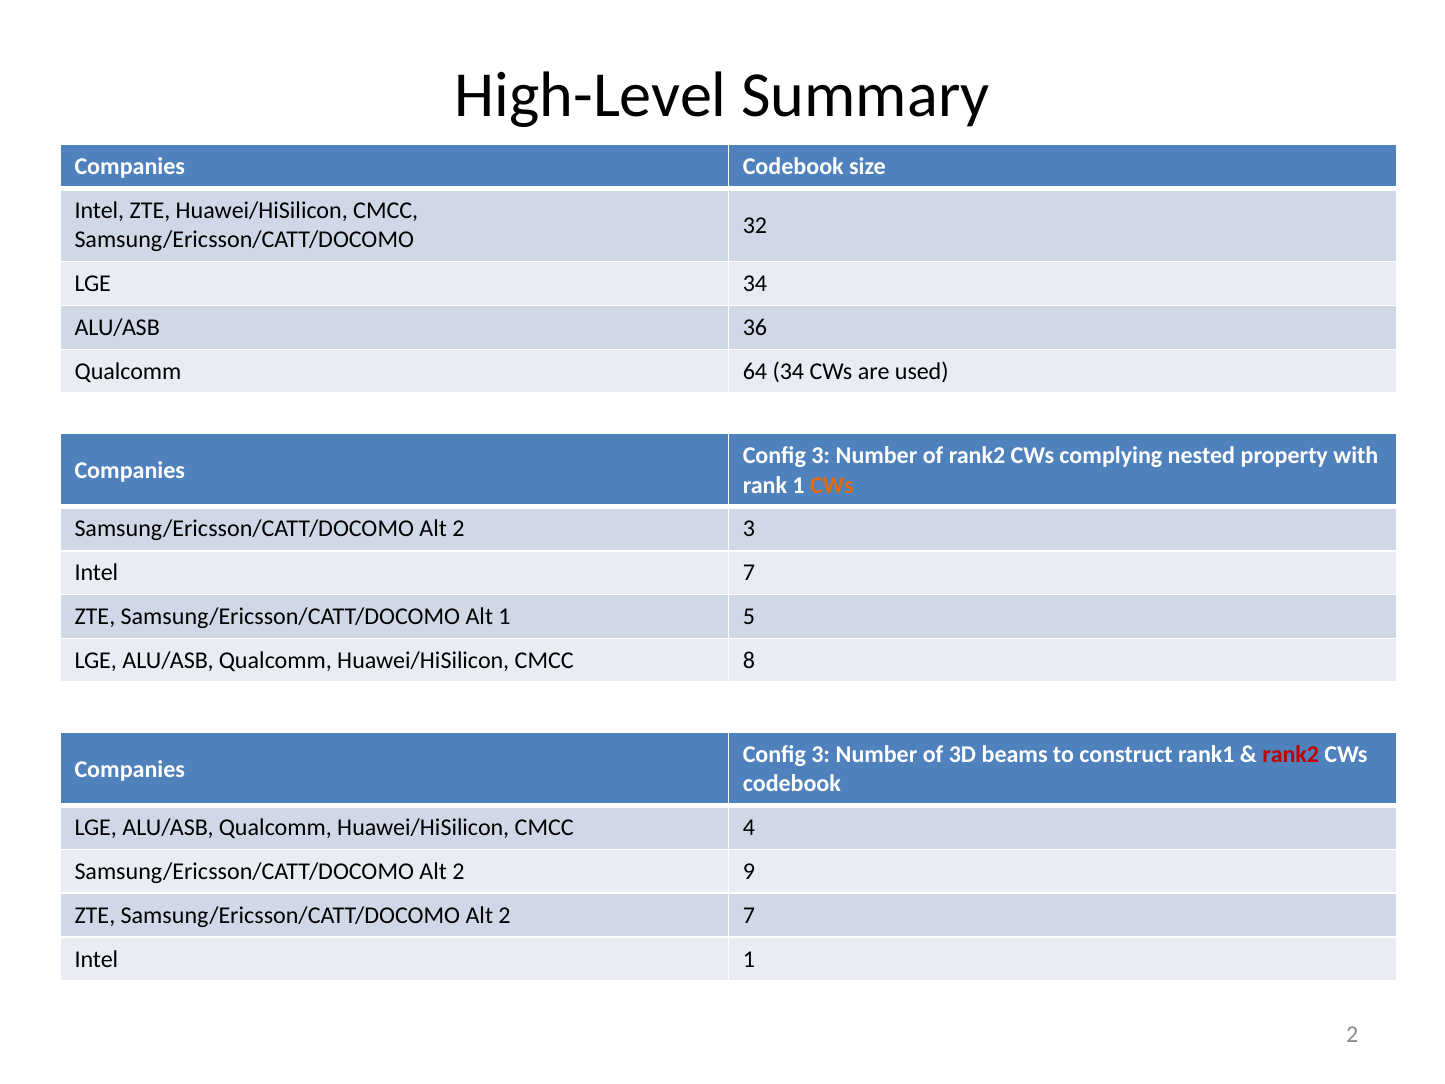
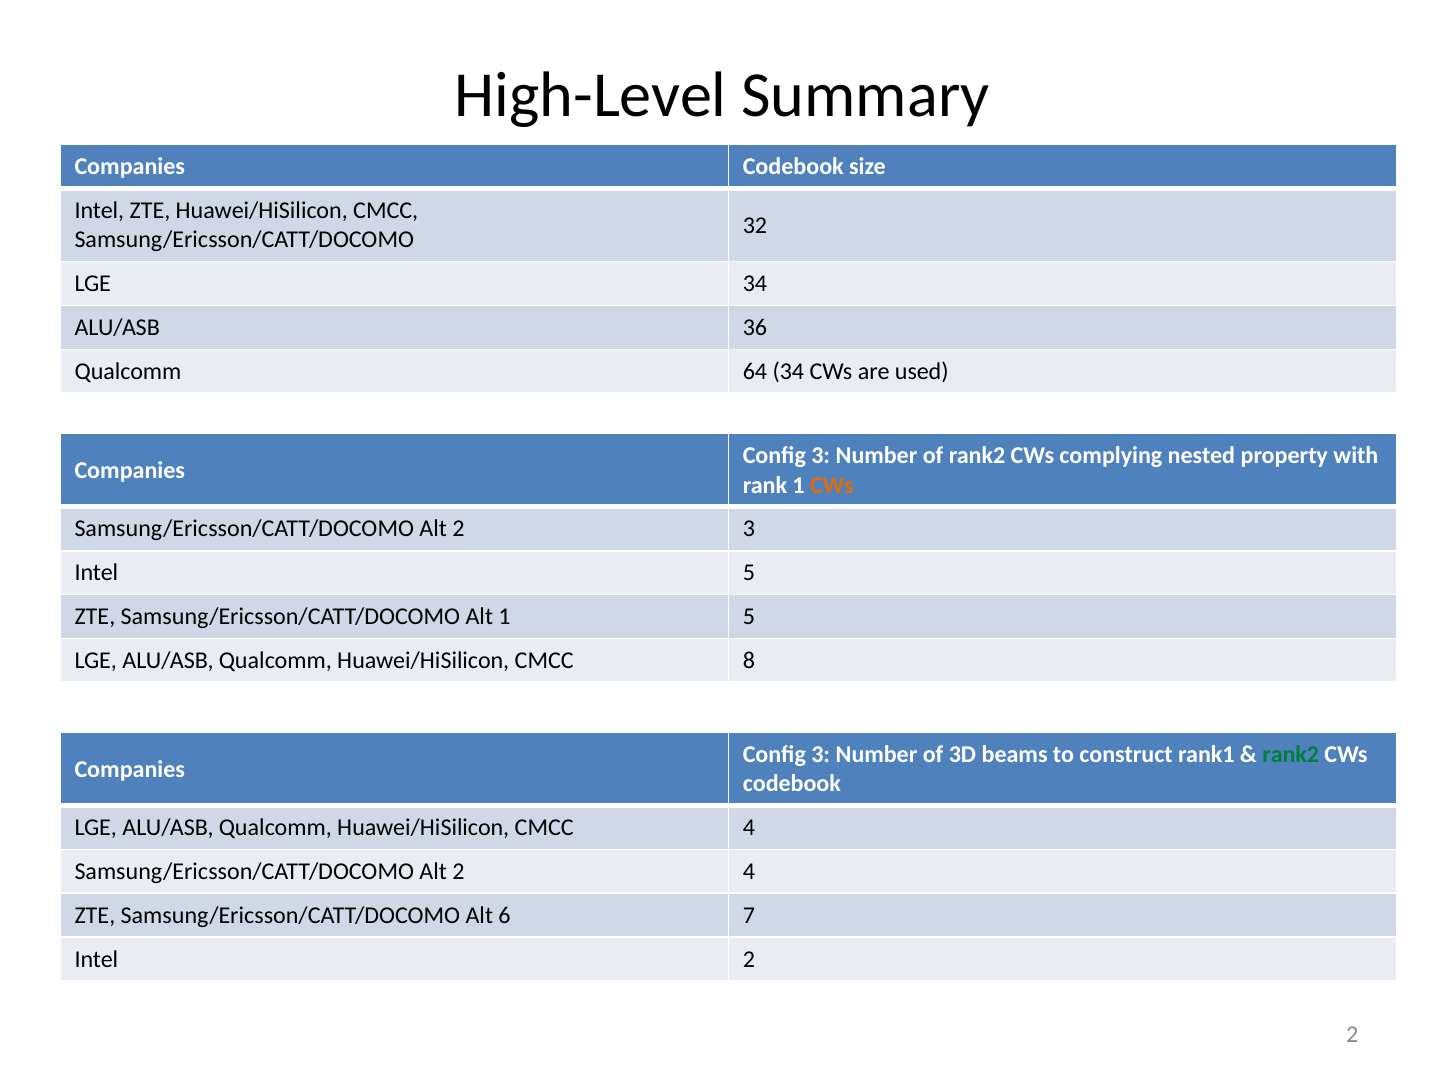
Intel 7: 7 -> 5 (749, 573)
rank2 colour: red -> green (1291, 754)
2 9: 9 -> 4 (749, 871)
ZTE Samsung/Ericsson/CATT/DOCOMO Alt 2: 2 -> 6 (505, 915)
Intel 1: 1 -> 2 (749, 959)
